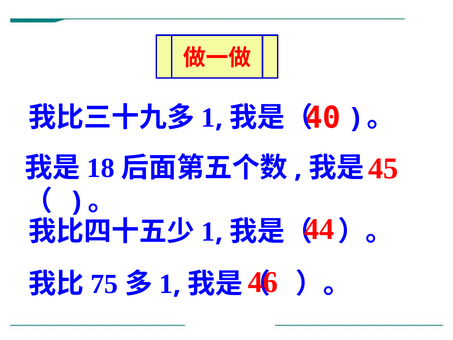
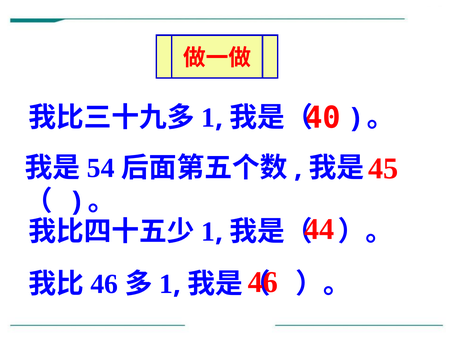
18: 18 -> 54 (101, 168)
75: 75 -> 46 (104, 284)
